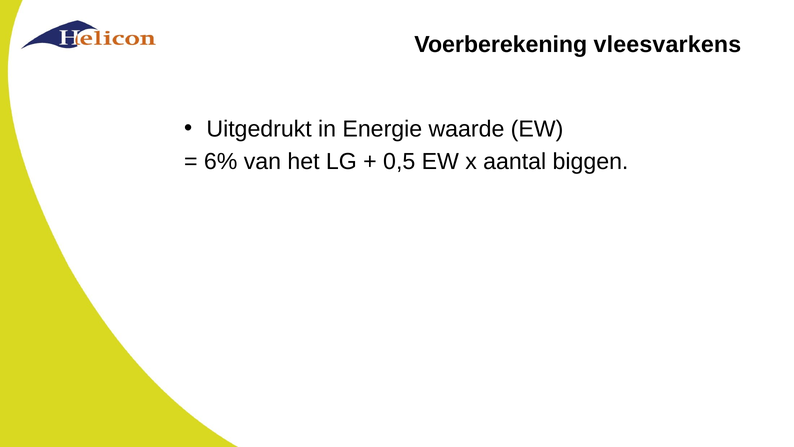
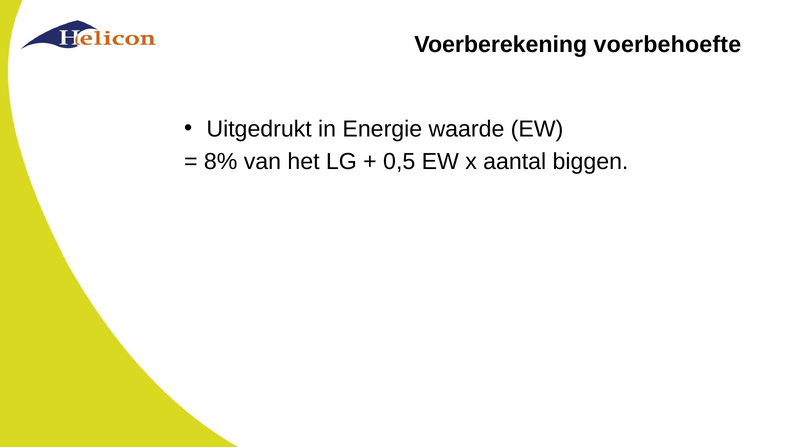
vleesvarkens: vleesvarkens -> voerbehoefte (667, 44)
6%: 6% -> 8% (221, 161)
